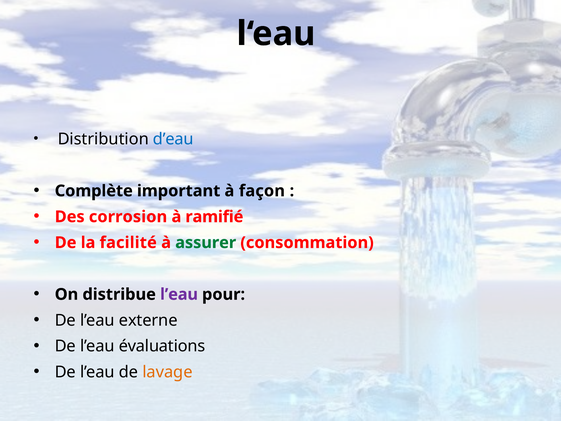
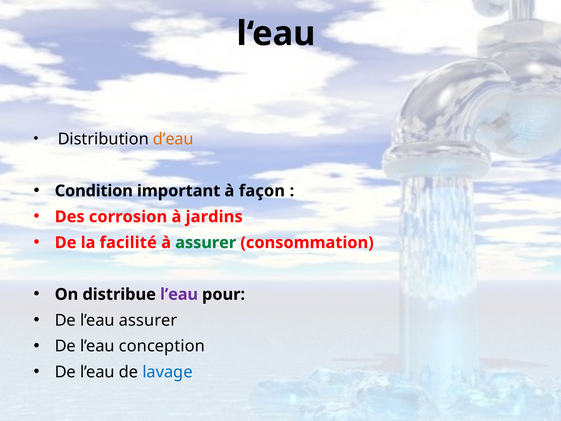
d’eau colour: blue -> orange (173, 139)
Complète: Complète -> Condition (94, 191)
ramifié: ramifié -> jardins (214, 217)
l’eau externe: externe -> assurer (148, 320)
évaluations: évaluations -> conception (162, 346)
lavage colour: orange -> blue (168, 372)
